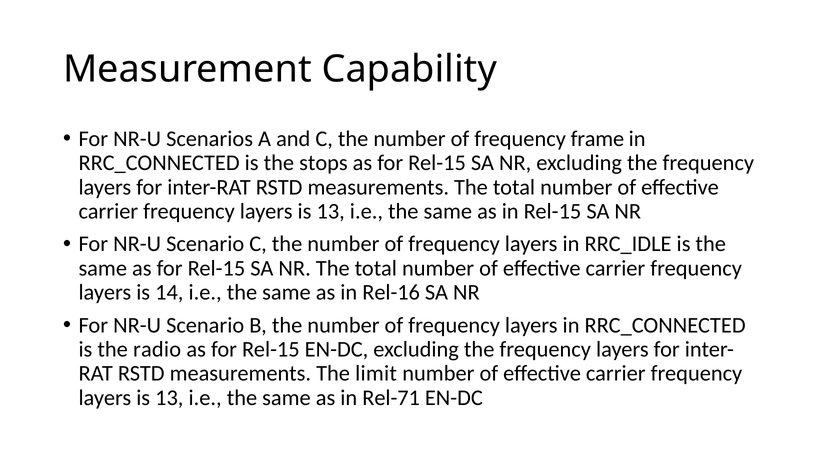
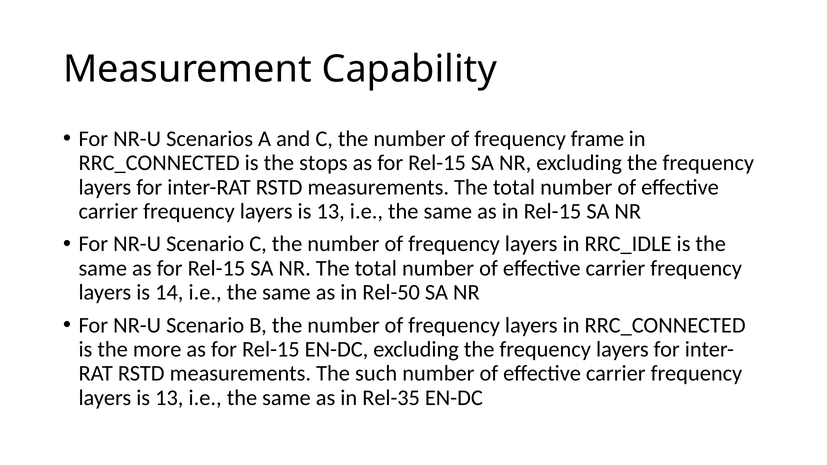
Rel-16: Rel-16 -> Rel-50 (391, 293)
radio: radio -> more (157, 350)
limit: limit -> such (376, 374)
Rel-71: Rel-71 -> Rel-35 (391, 398)
